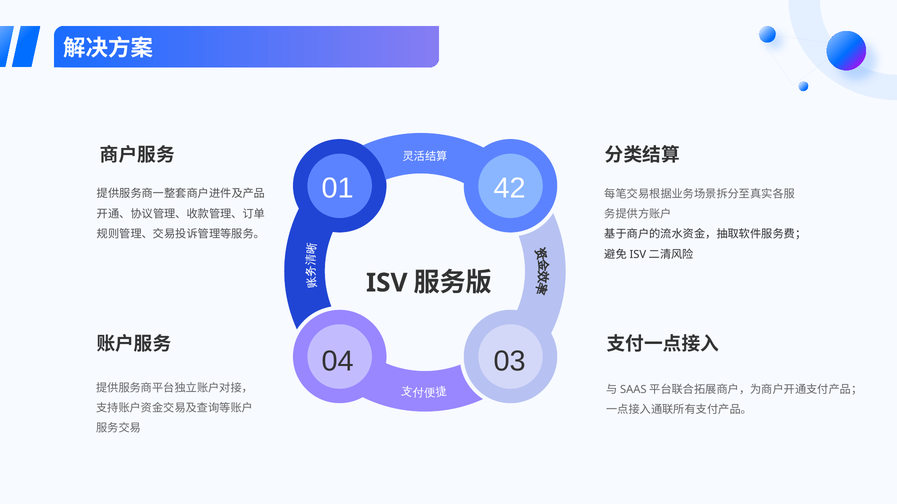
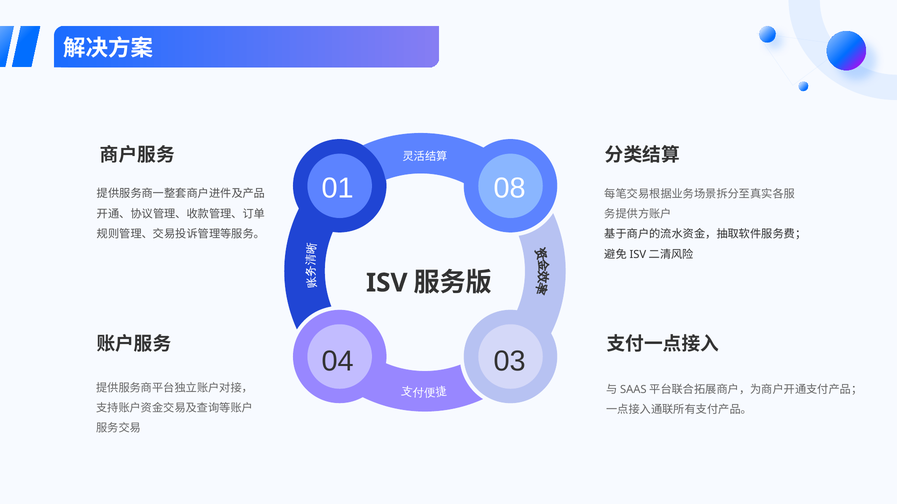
42: 42 -> 08 (510, 189)
